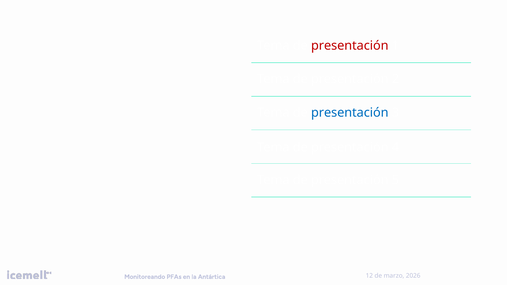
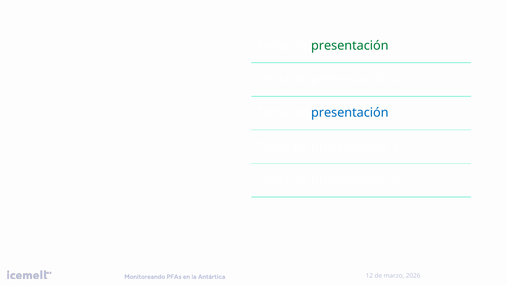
presentación colour: red -> green (350, 46)
